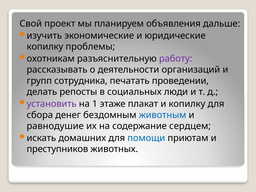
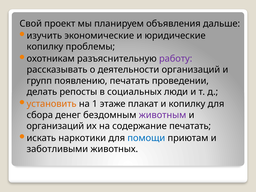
сотрудника: сотрудника -> появлению (81, 81)
установить colour: purple -> orange (52, 104)
животным colour: blue -> purple (163, 115)
равнодушие: равнодушие -> организаций (55, 126)
содержание сердцем: сердцем -> печатать (190, 126)
домашних: домашних -> наркотики (82, 138)
преступников: преступников -> заботливыми (57, 149)
